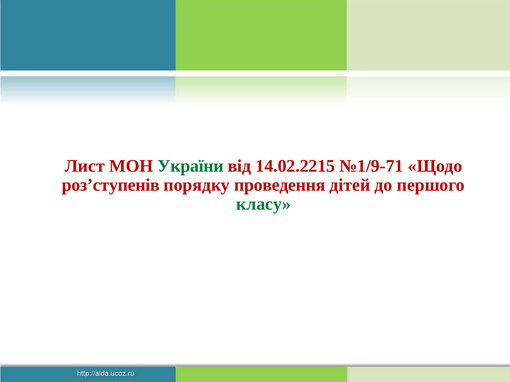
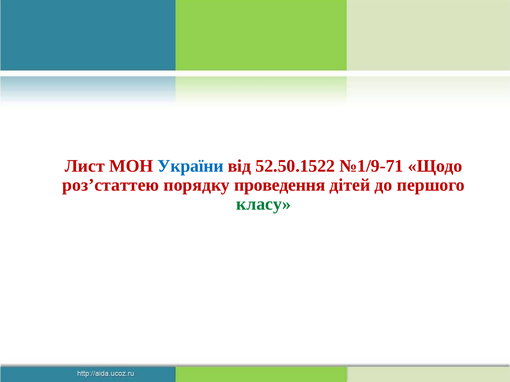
України colour: green -> blue (191, 166)
14.02.2215: 14.02.2215 -> 52.50.1522 (295, 166)
роз’ступенів: роз’ступенів -> роз’статтею (111, 185)
